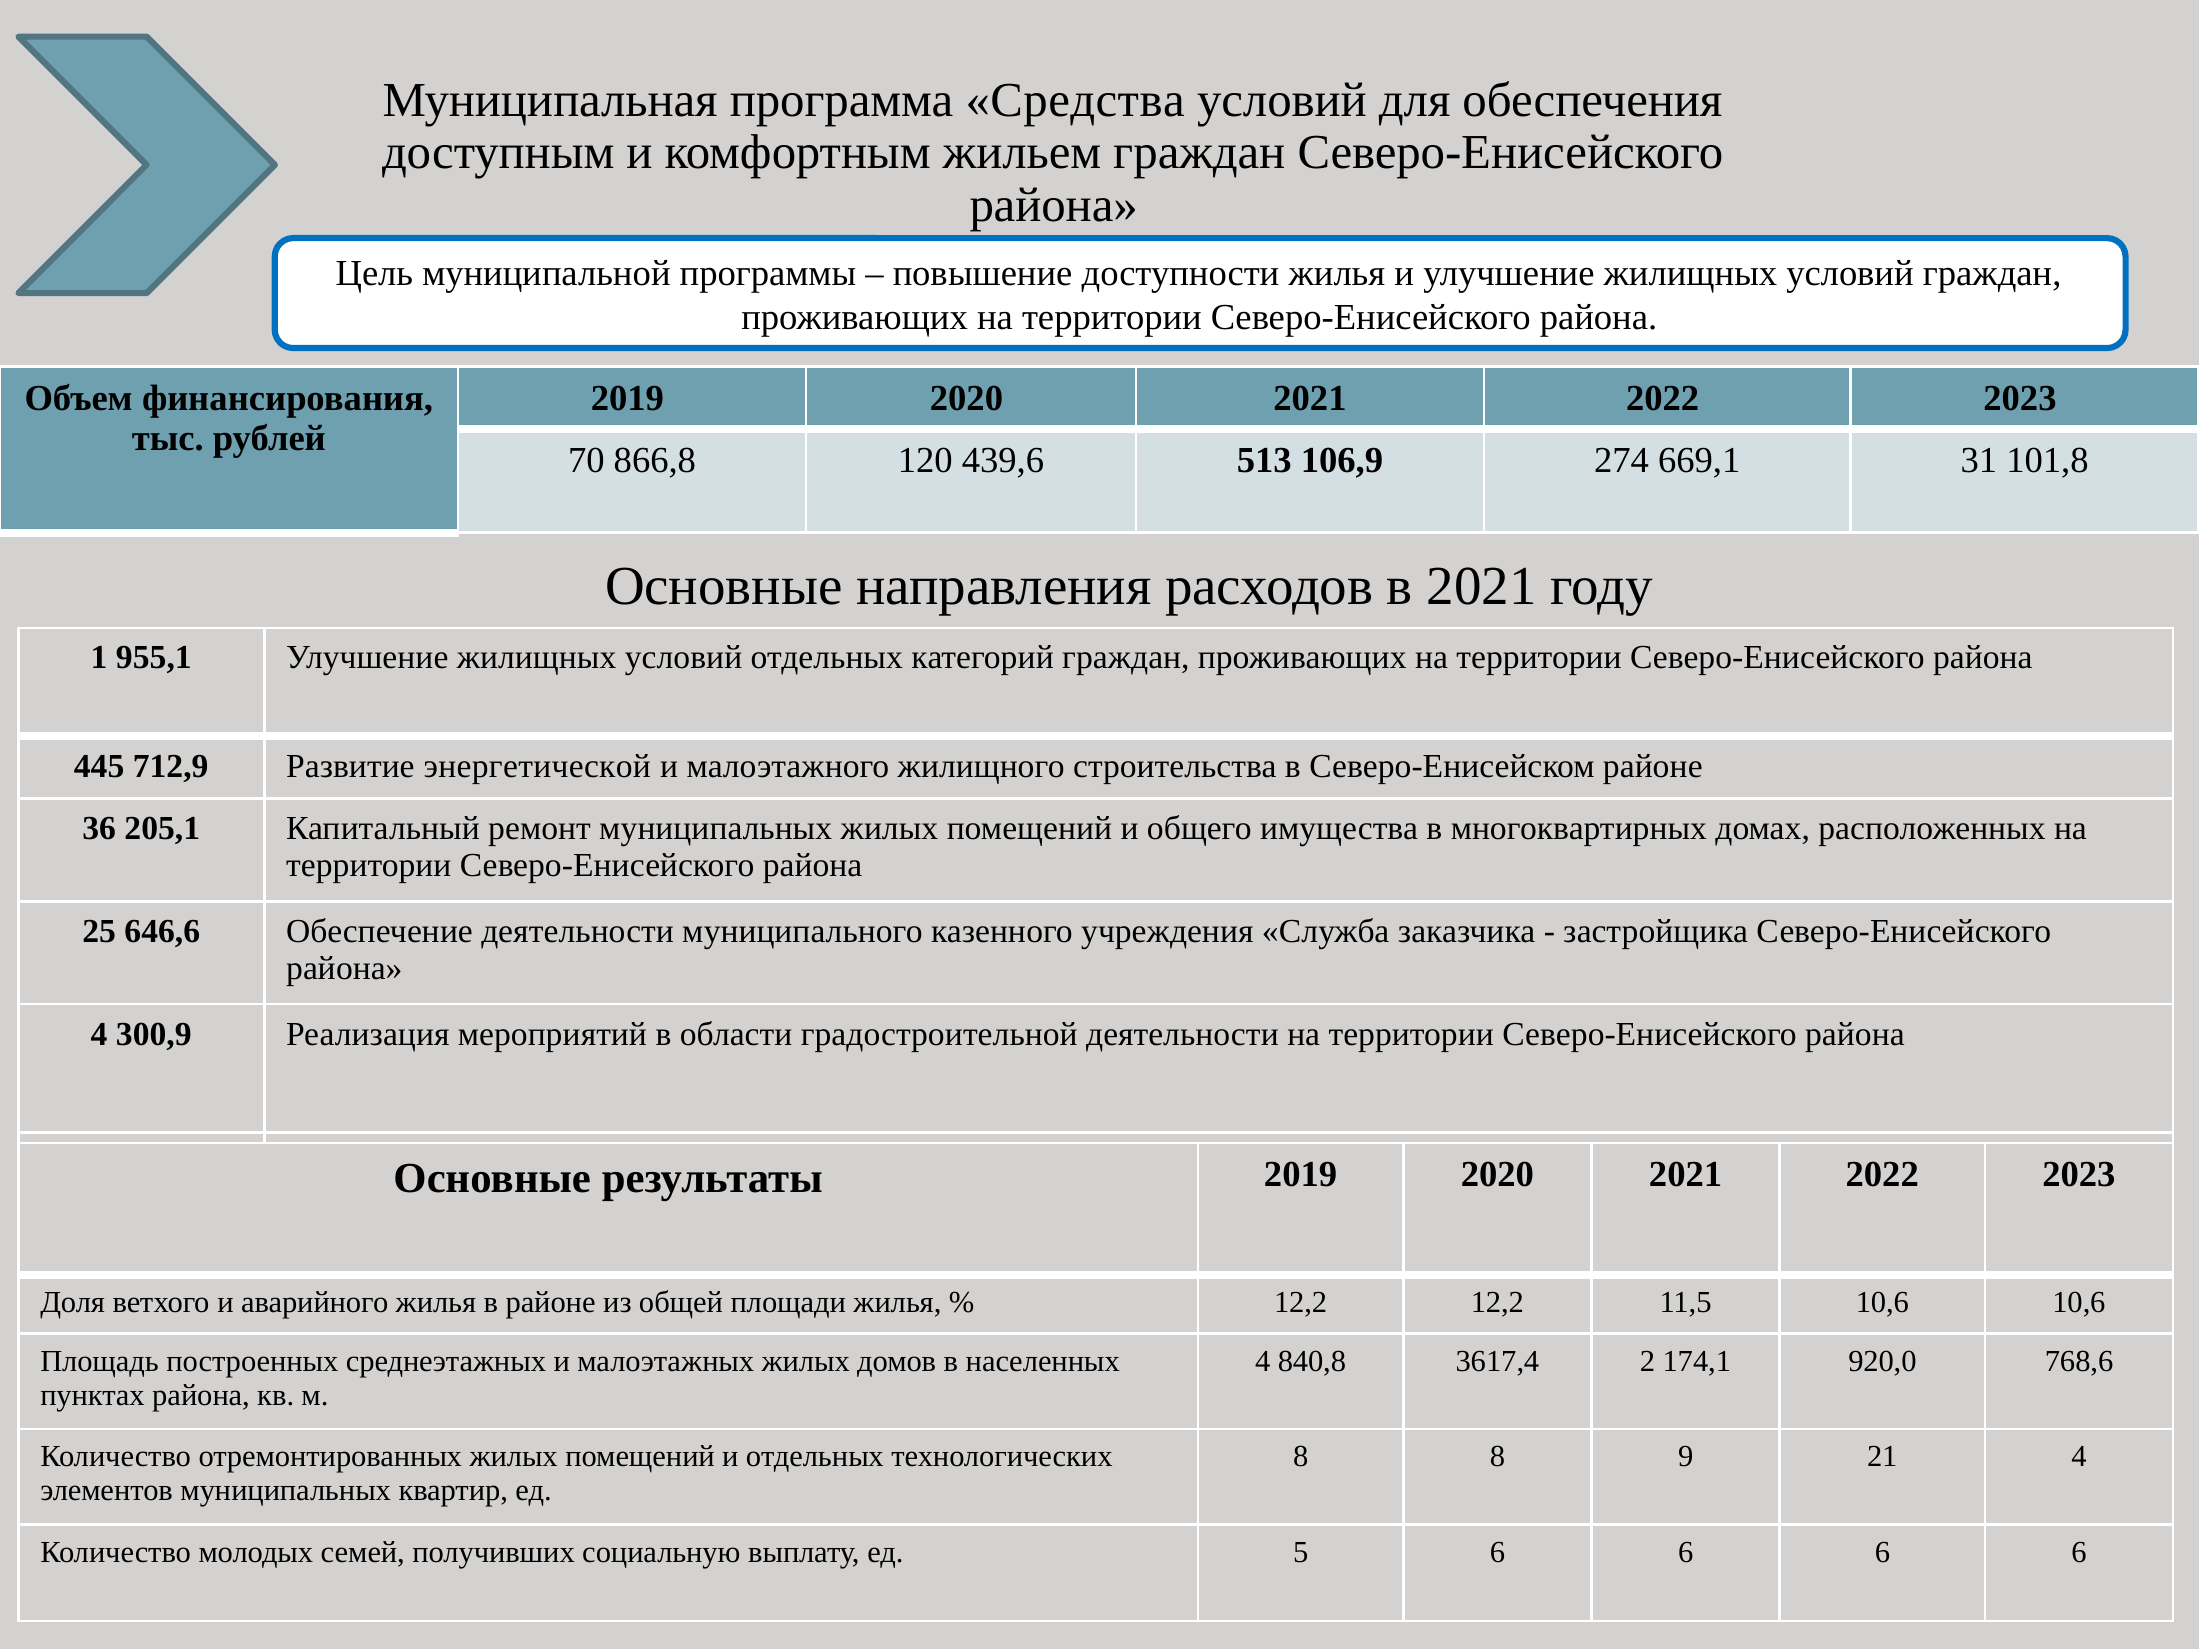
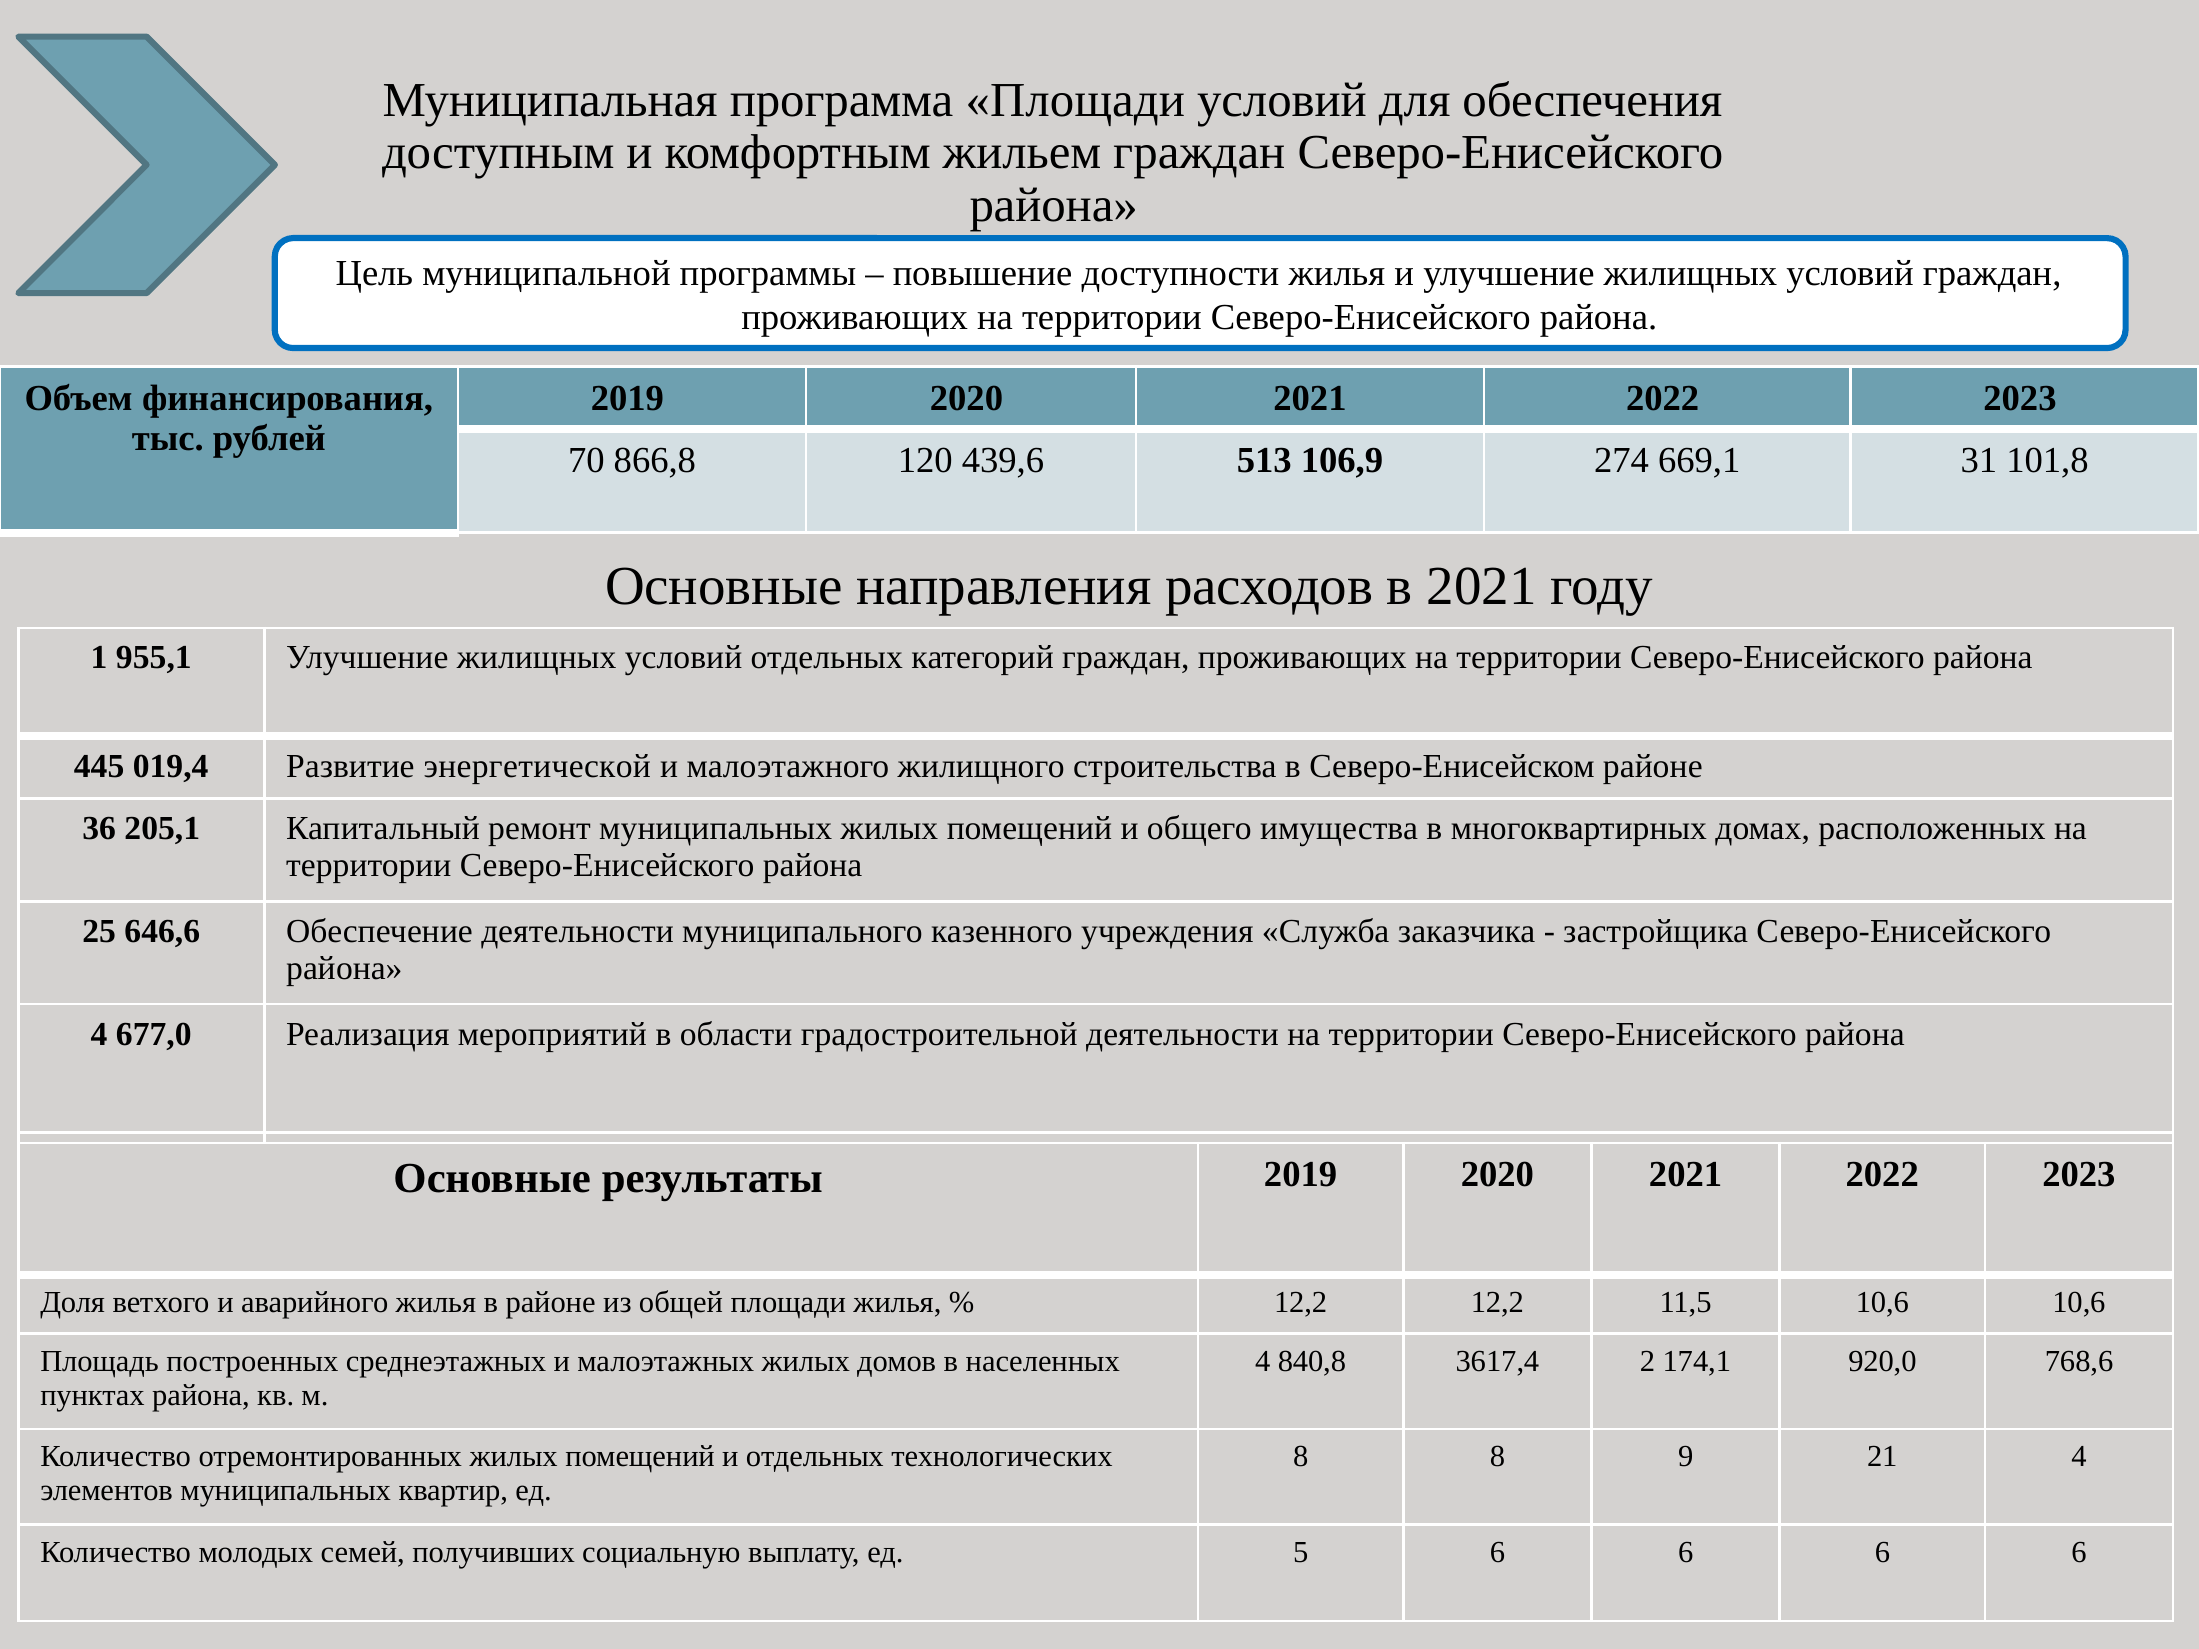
программа Средства: Средства -> Площади (1075, 100)
712,9: 712,9 -> 019,4 (171, 766)
300,9: 300,9 -> 677,0 (154, 1034)
